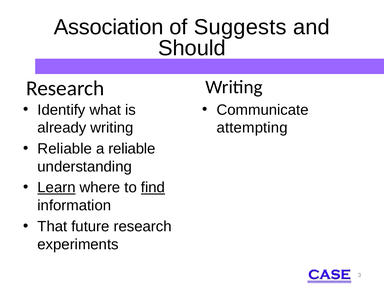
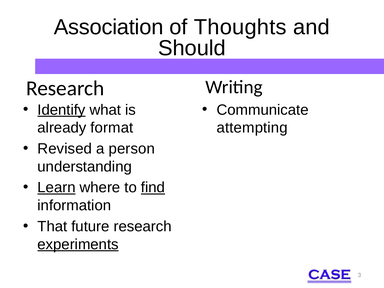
Suggests: Suggests -> Thoughts (240, 27)
Identify underline: none -> present (61, 110)
already writing: writing -> format (112, 128)
Reliable: Reliable -> Revised (65, 149)
a reliable: reliable -> person (132, 149)
experiments underline: none -> present (78, 244)
